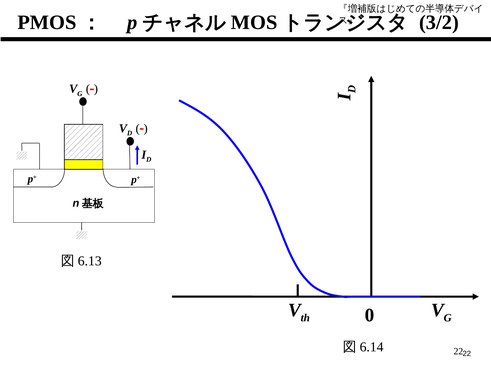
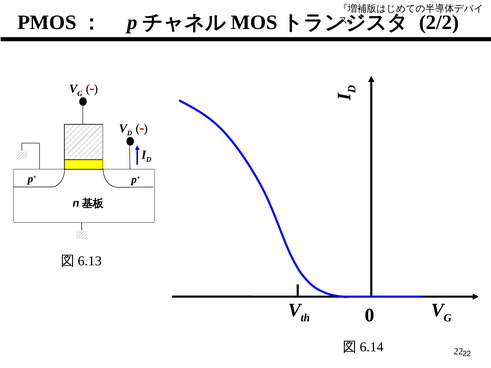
3/2: 3/2 -> 2/2 (439, 22)
